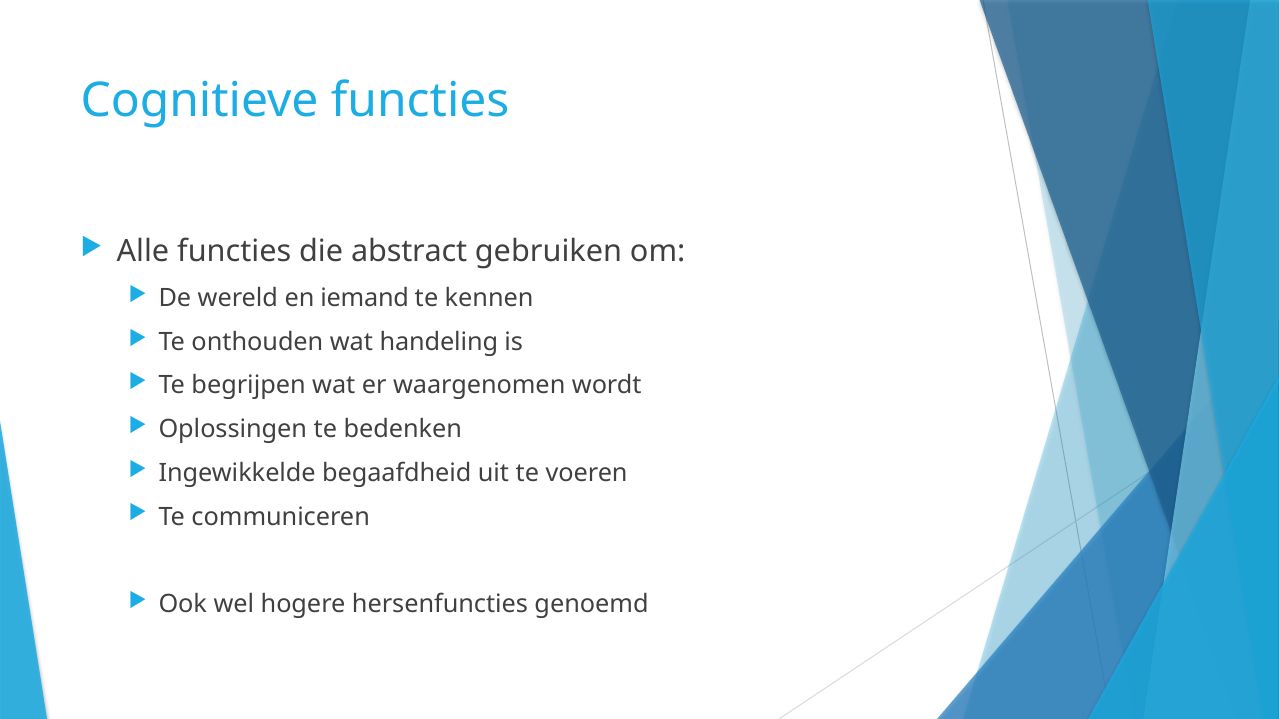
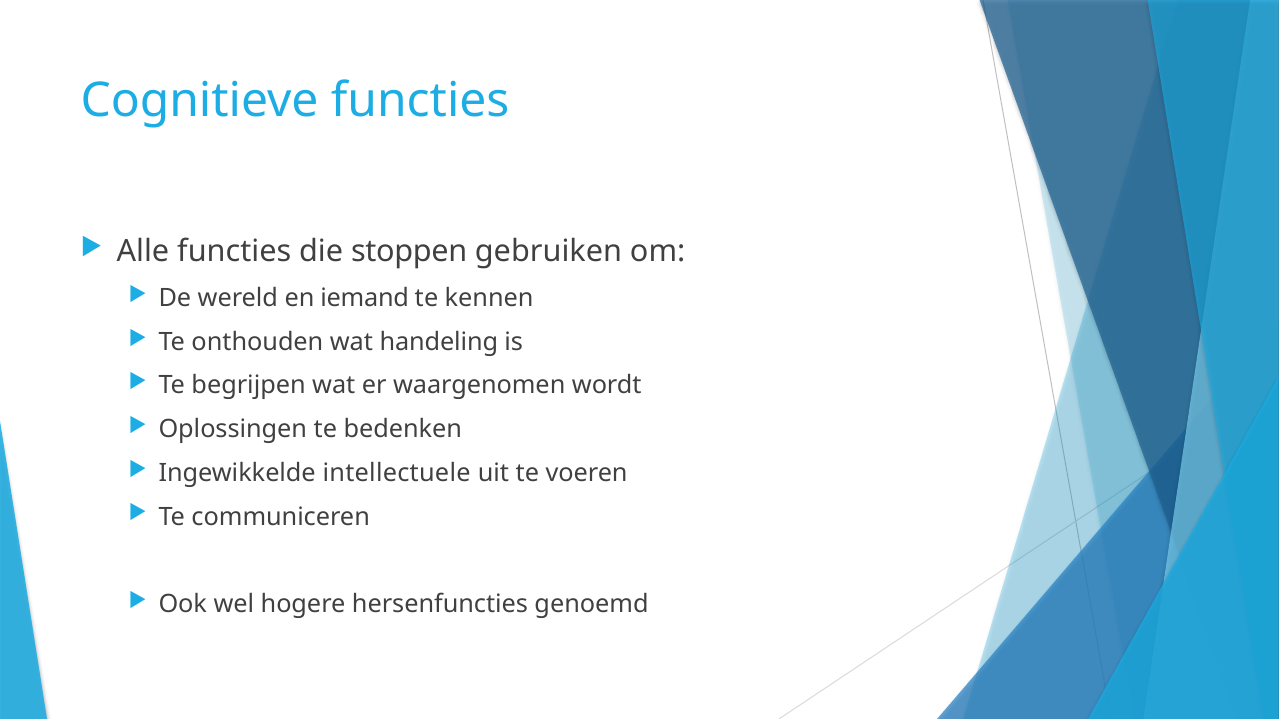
abstract: abstract -> stoppen (409, 252)
begaafdheid: begaafdheid -> intellectuele (397, 473)
